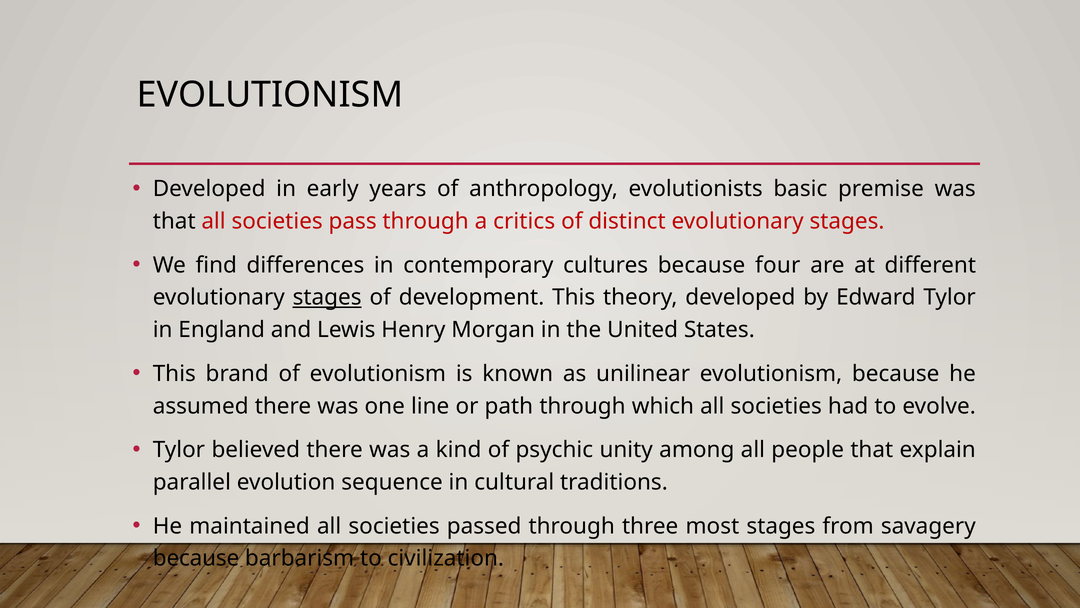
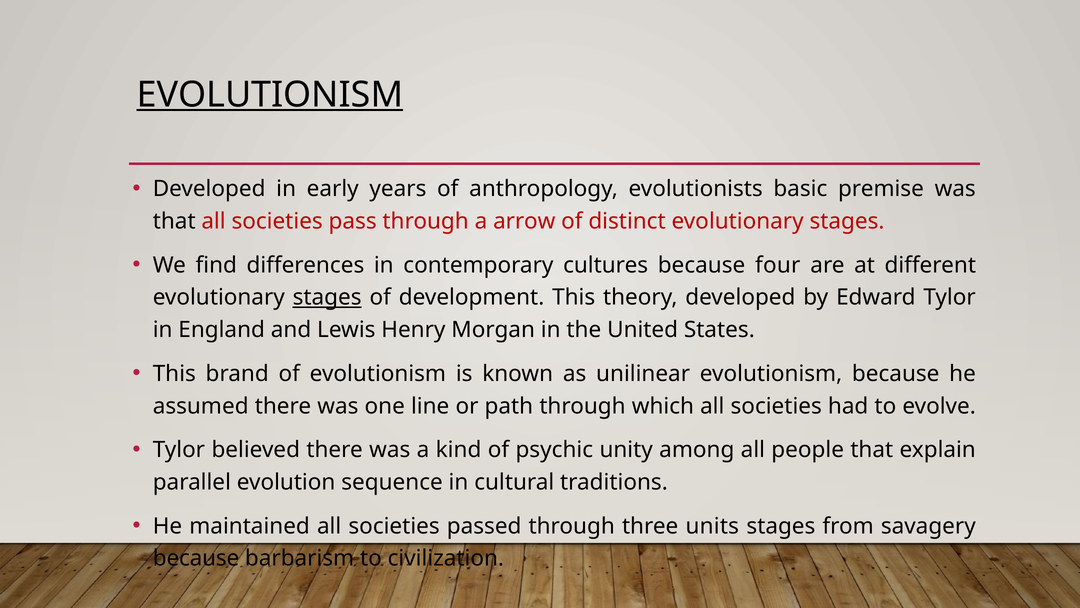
EVOLUTIONISM underline: none -> present (270, 95)
critics: critics -> arrow (524, 221)
most: most -> units (712, 526)
